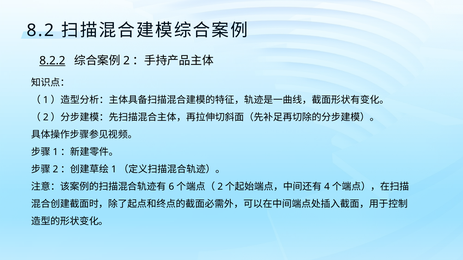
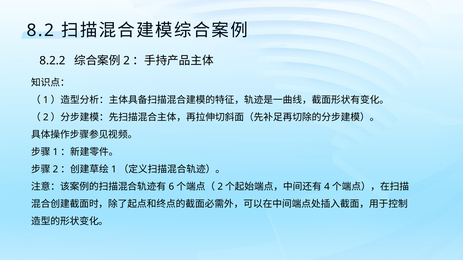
8.2.2 underline: present -> none (52, 61)
